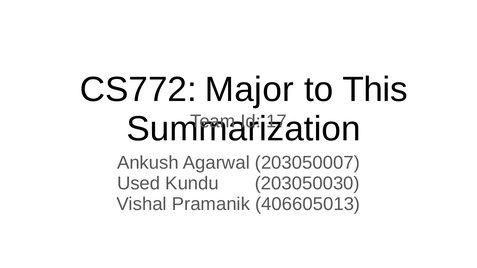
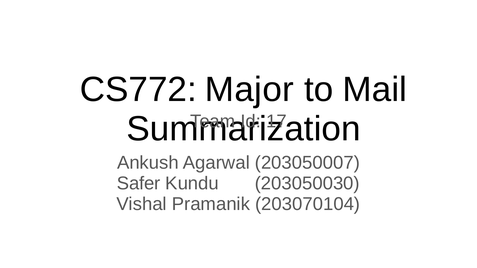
This: This -> Mail (375, 90)
Used: Used -> Safer (139, 184)
406605013: 406605013 -> 203070104 (308, 204)
